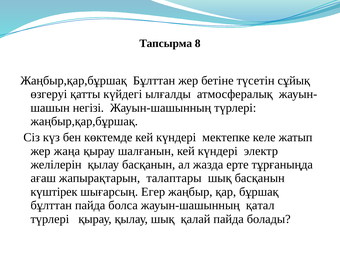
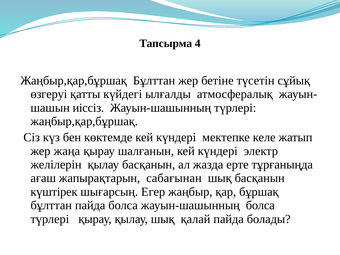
8: 8 -> 4 (198, 43)
негізі: негізі -> иіссіз (88, 108)
талаптары: талаптары -> сабағынан (174, 178)
жауын-шашынның қатал: қатал -> болса (260, 205)
